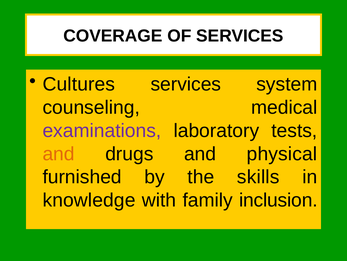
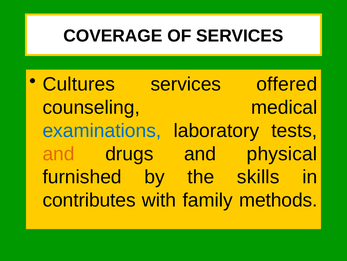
system: system -> offered (287, 84)
examinations colour: purple -> blue (102, 130)
knowledge: knowledge -> contributes (89, 200)
inclusion: inclusion -> methods (278, 200)
